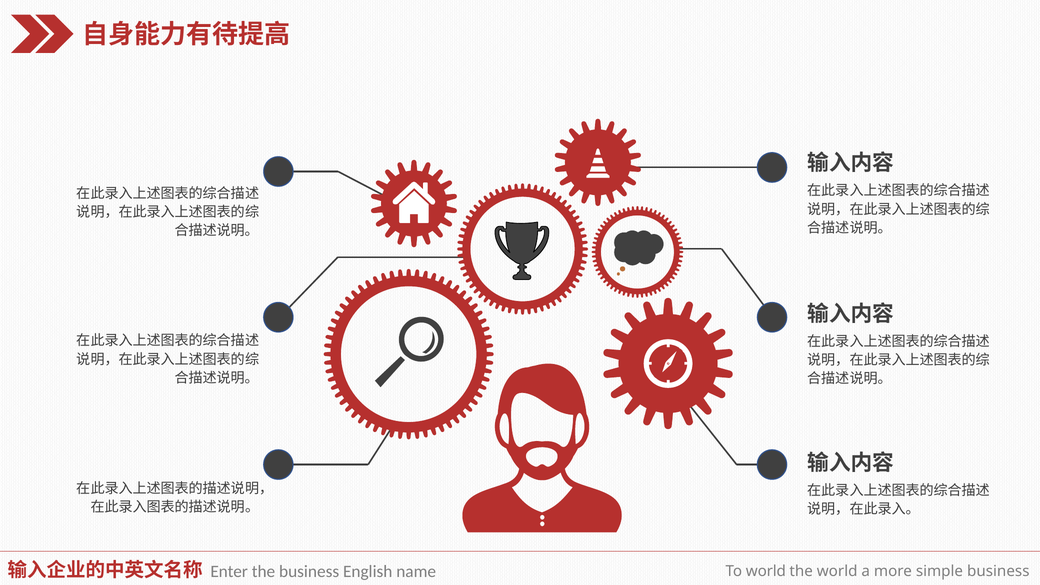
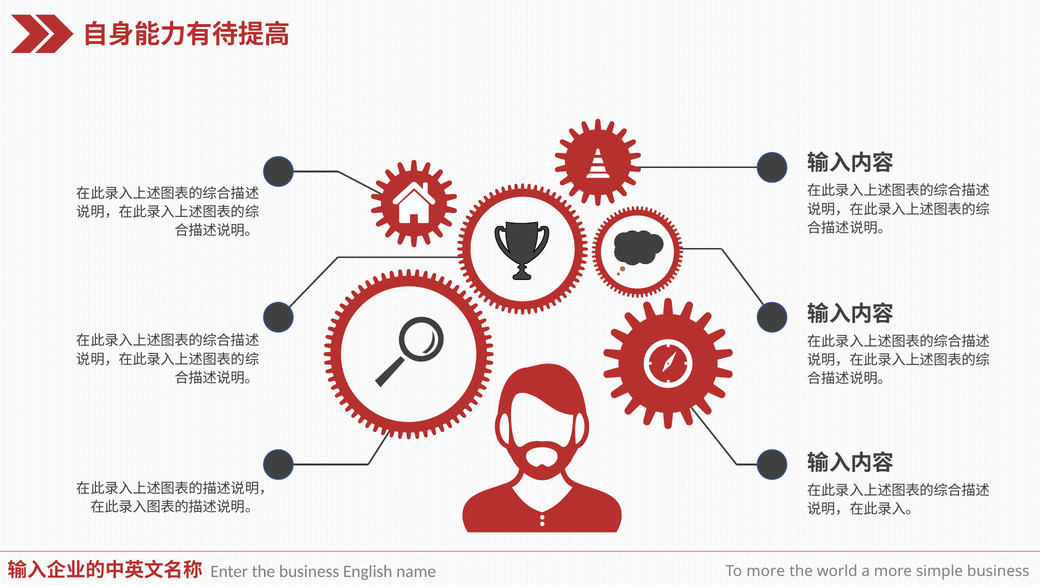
To world: world -> more (766, 571)
